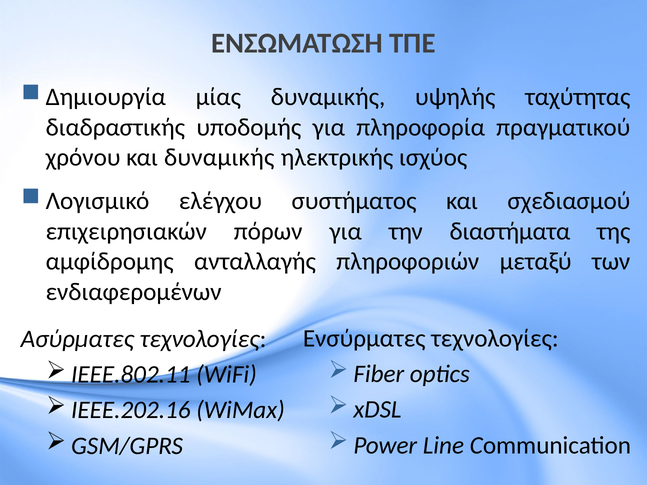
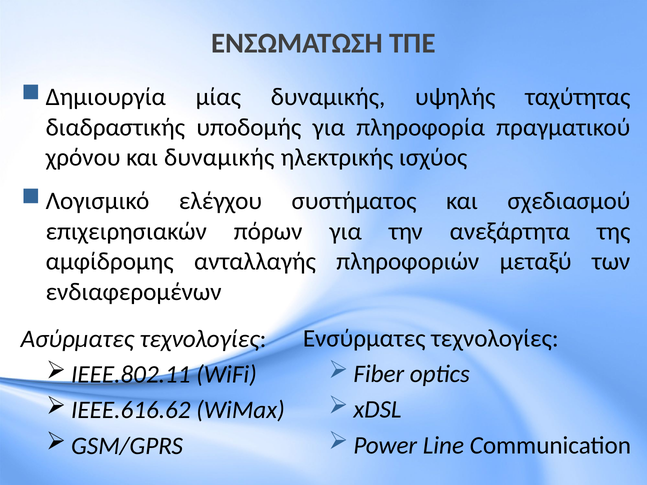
διαστήματα: διαστήματα -> ανεξάρτητα (510, 231)
IEEE.202.16: IEEE.202.16 -> IEEE.616.62 (131, 410)
